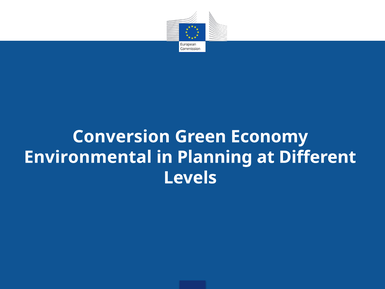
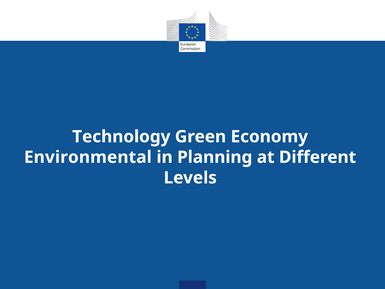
Conversion: Conversion -> Technology (121, 137)
